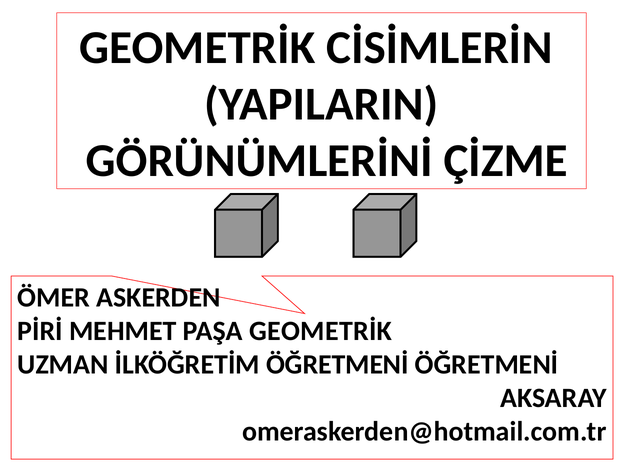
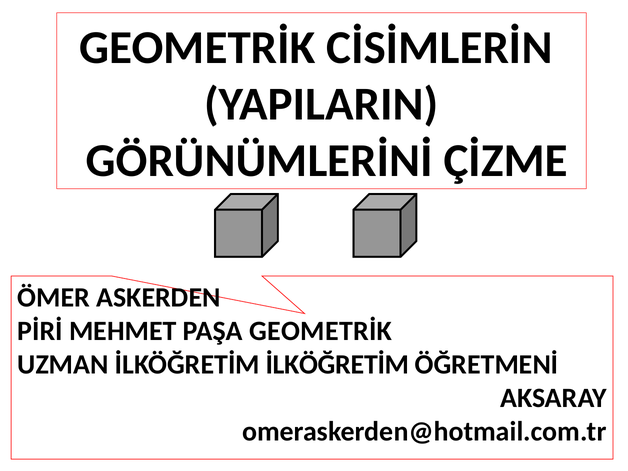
İLKÖĞRETİM ÖĞRETMENİ: ÖĞRETMENİ -> İLKÖĞRETİM (337, 365)
